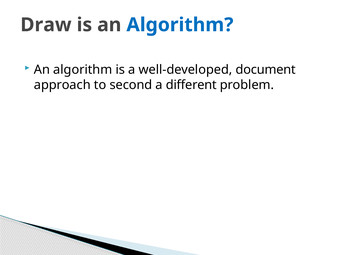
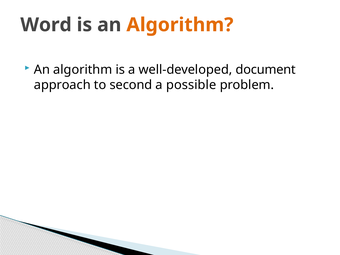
Draw: Draw -> Word (46, 25)
Algorithm colour: blue -> orange (180, 25)
different: different -> possible (191, 85)
